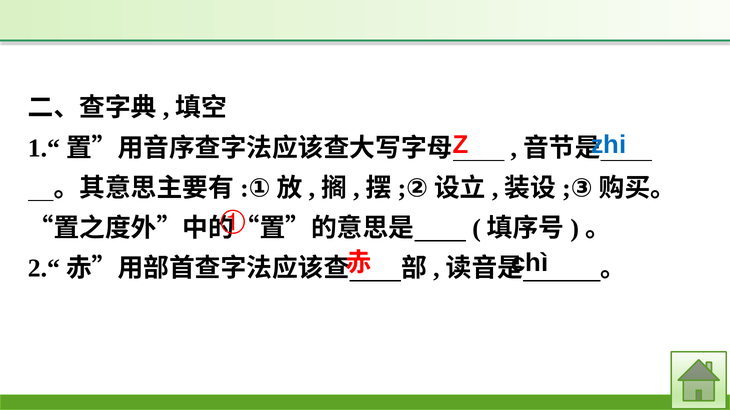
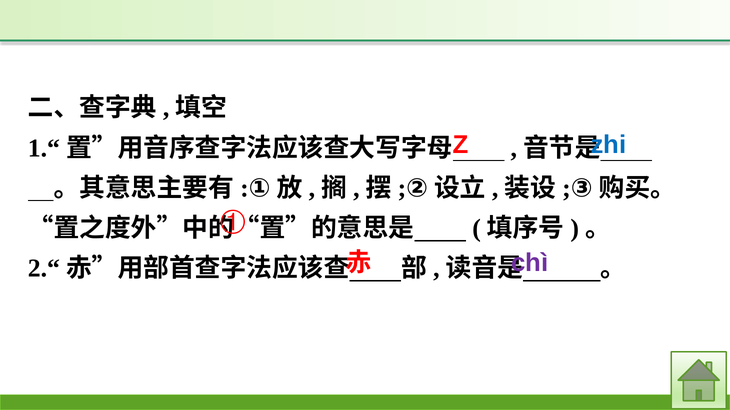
chì colour: black -> purple (530, 263)
